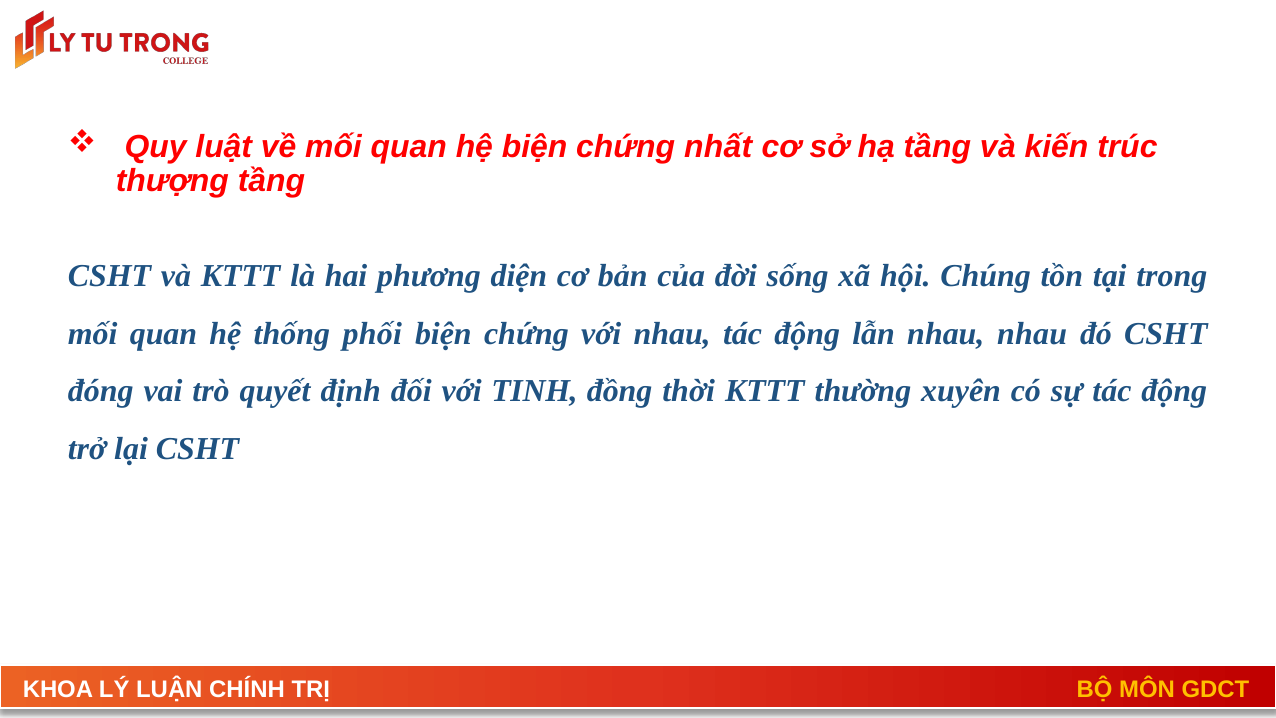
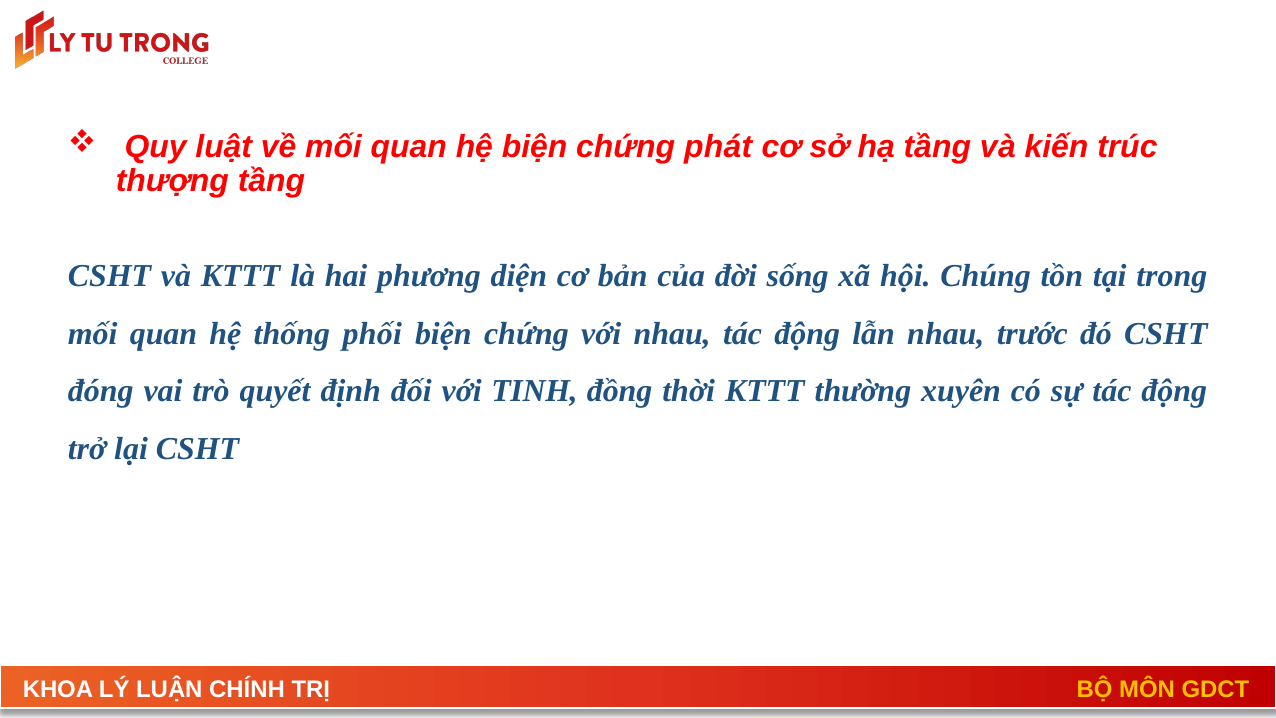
nhất: nhất -> phát (718, 147)
nhau nhau: nhau -> trước (1032, 333)
